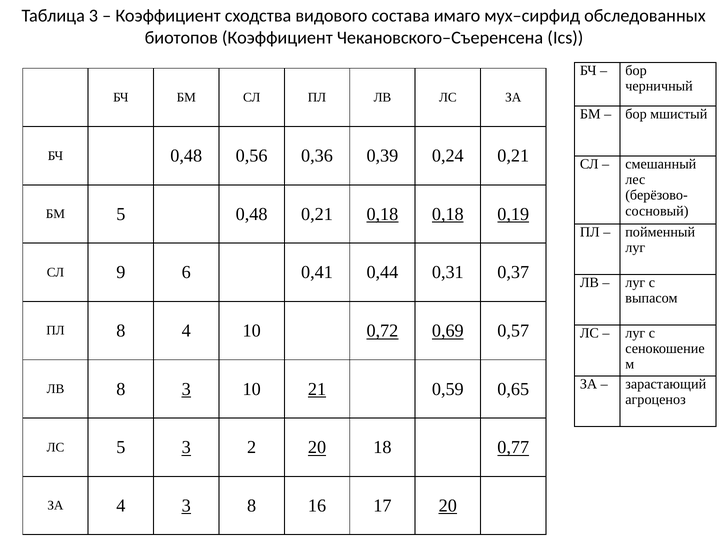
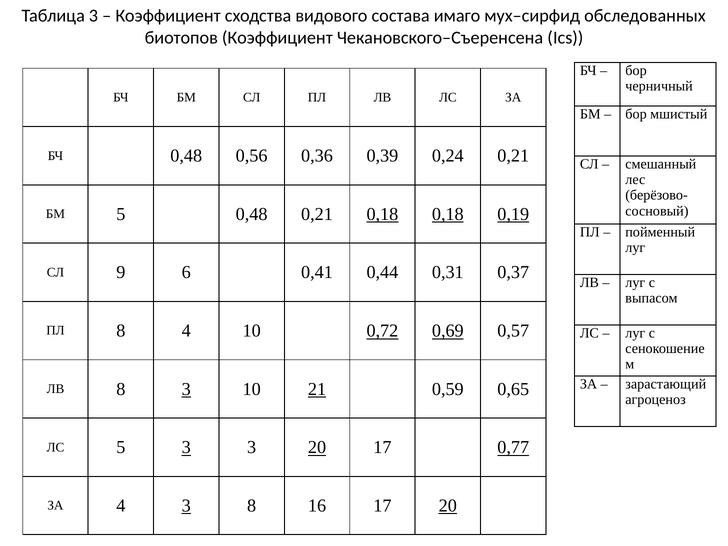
3 2: 2 -> 3 (252, 447)
20 18: 18 -> 17 (382, 447)
